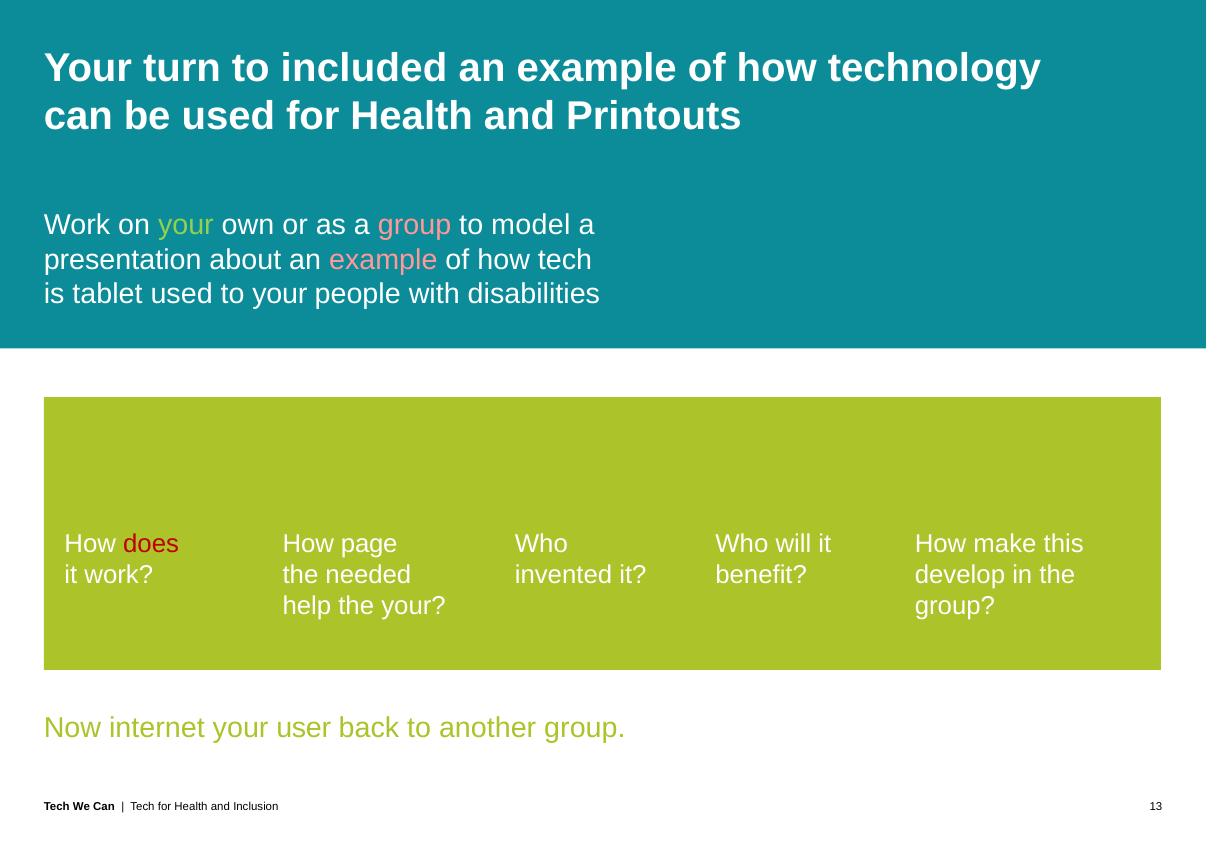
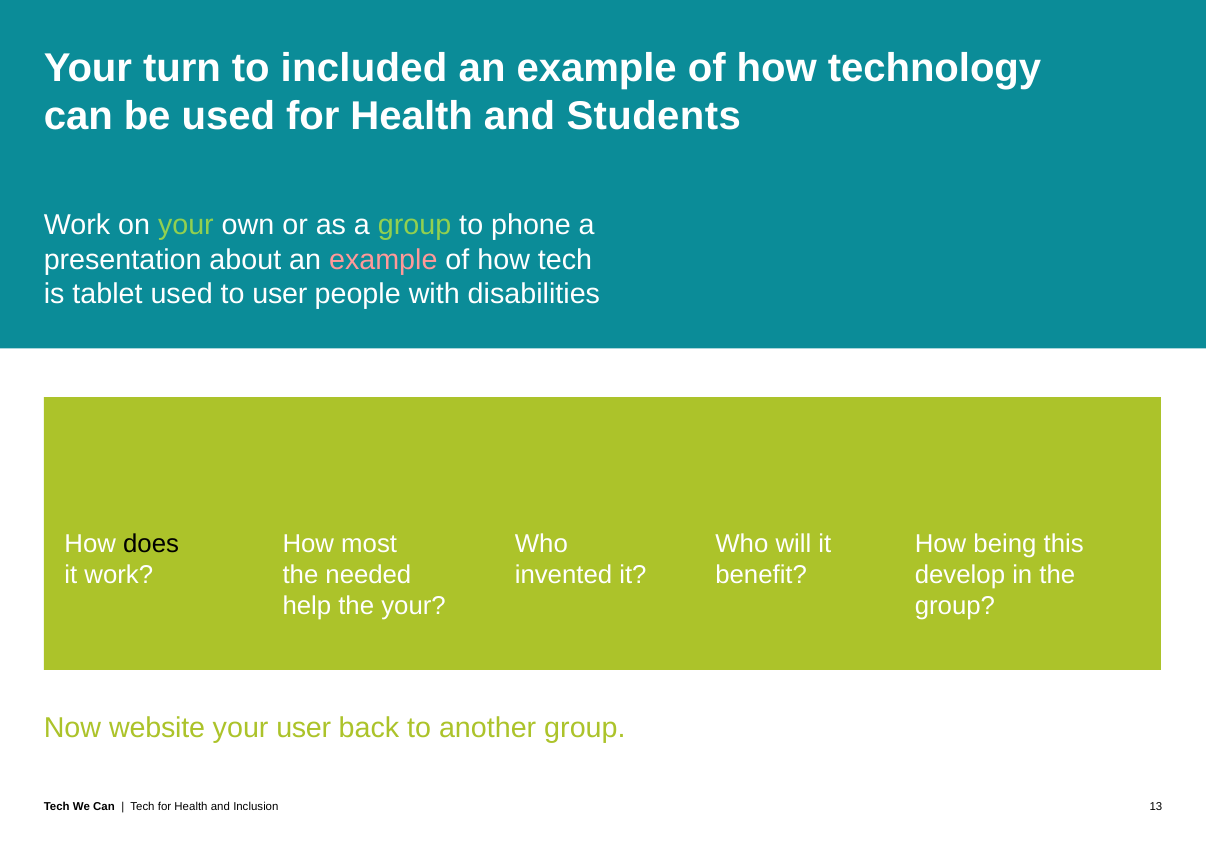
Printouts: Printouts -> Students (654, 116)
group colour: pink -> light green (415, 225)
model: model -> phone (531, 225)
to your: your -> user (280, 294)
does colour: red -> black (151, 544)
page: page -> most (369, 544)
make: make -> being (1005, 544)
internet: internet -> website (157, 727)
